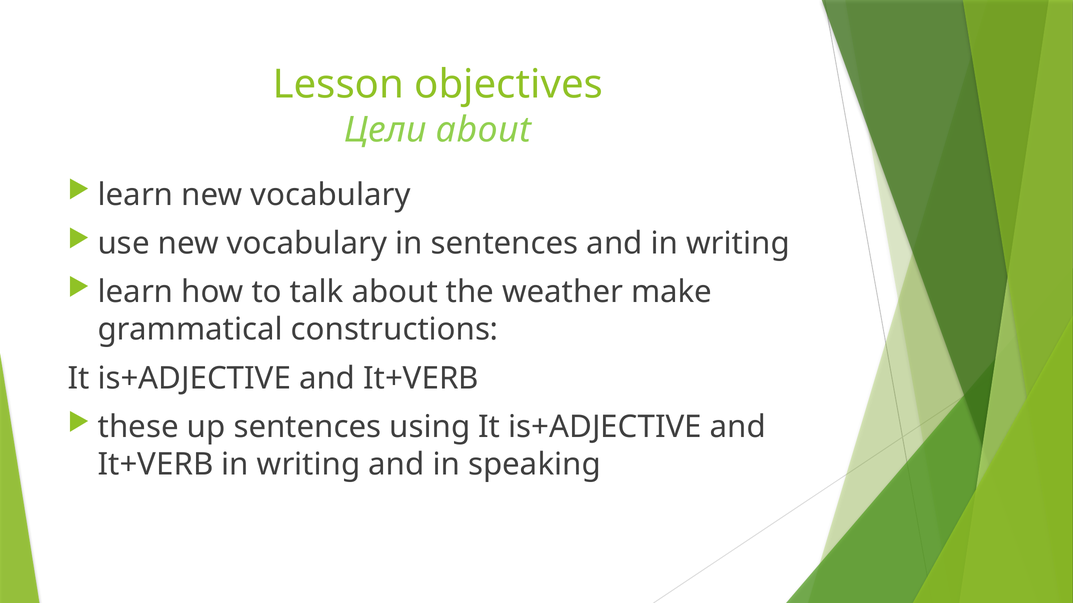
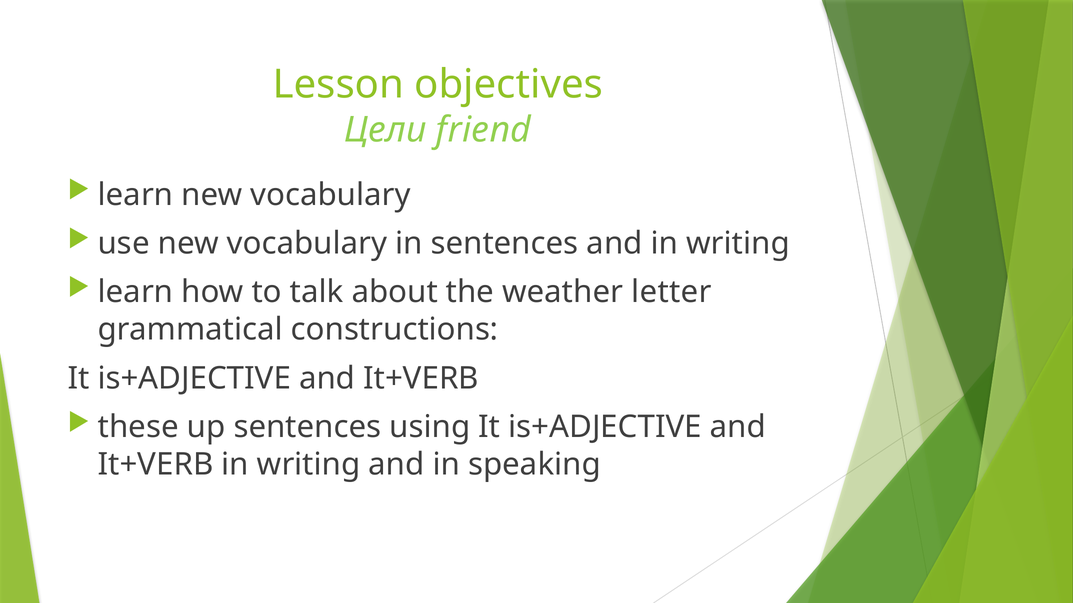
Цели about: about -> friend (484, 130)
make: make -> letter (671, 292)
